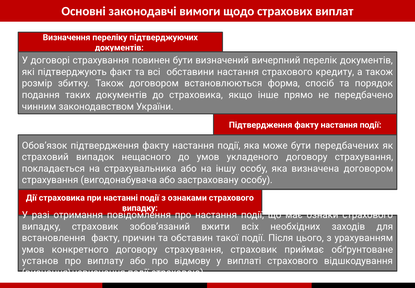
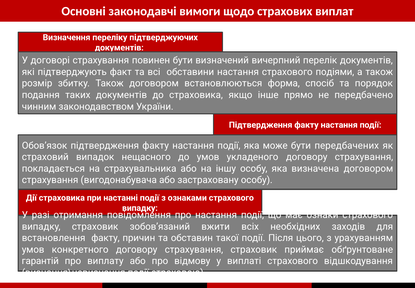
кредиту: кредиту -> подіями (335, 72)
установ: установ -> гарантій (40, 260)
